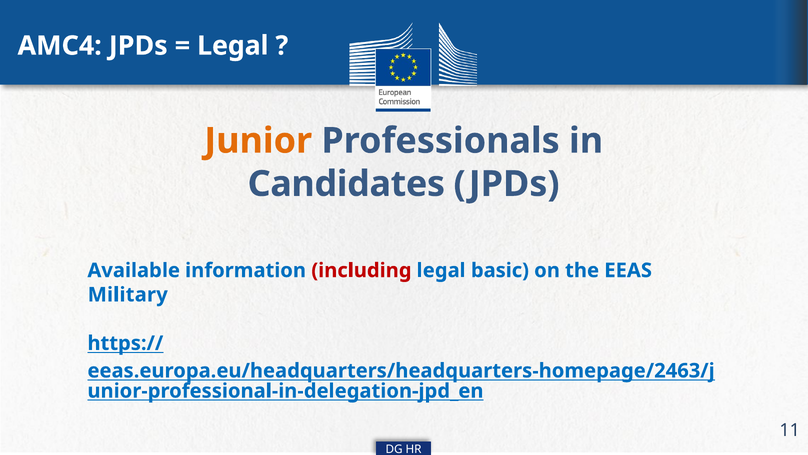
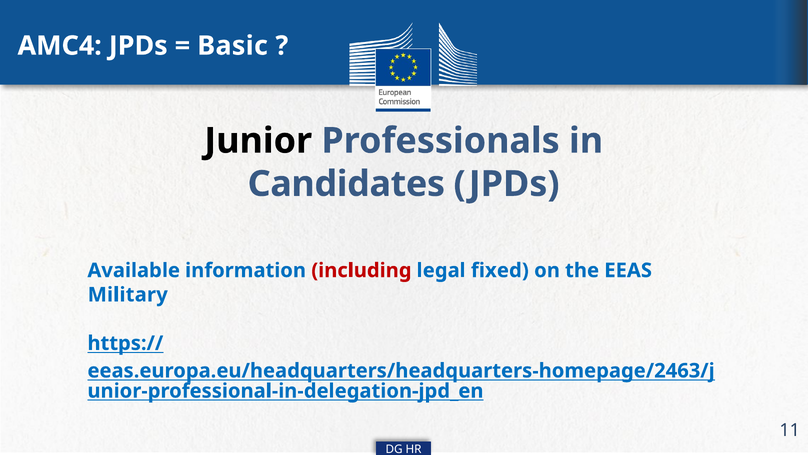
Legal: Legal -> Basic (233, 46)
Junior colour: orange -> black (258, 141)
basic: basic -> fixed (500, 270)
